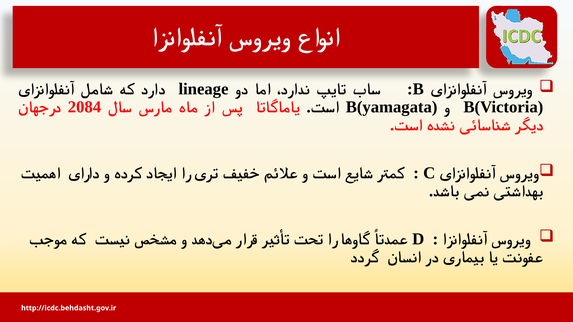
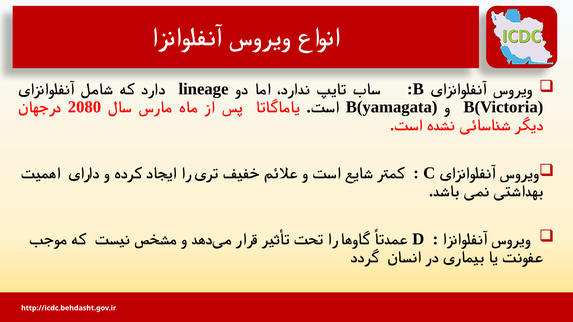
2084: 2084 -> 2080 (84, 107)
